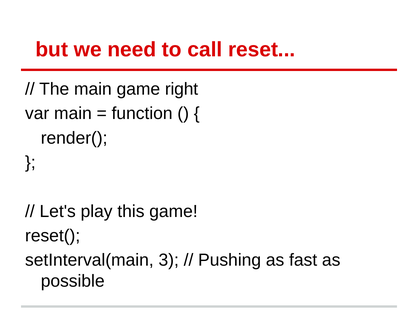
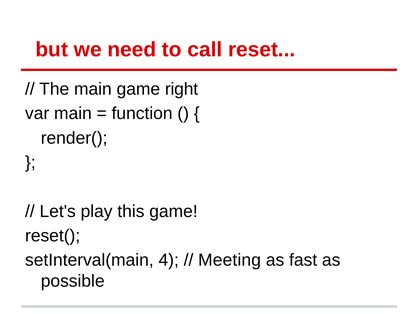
3: 3 -> 4 (169, 260)
Pushing: Pushing -> Meeting (230, 260)
